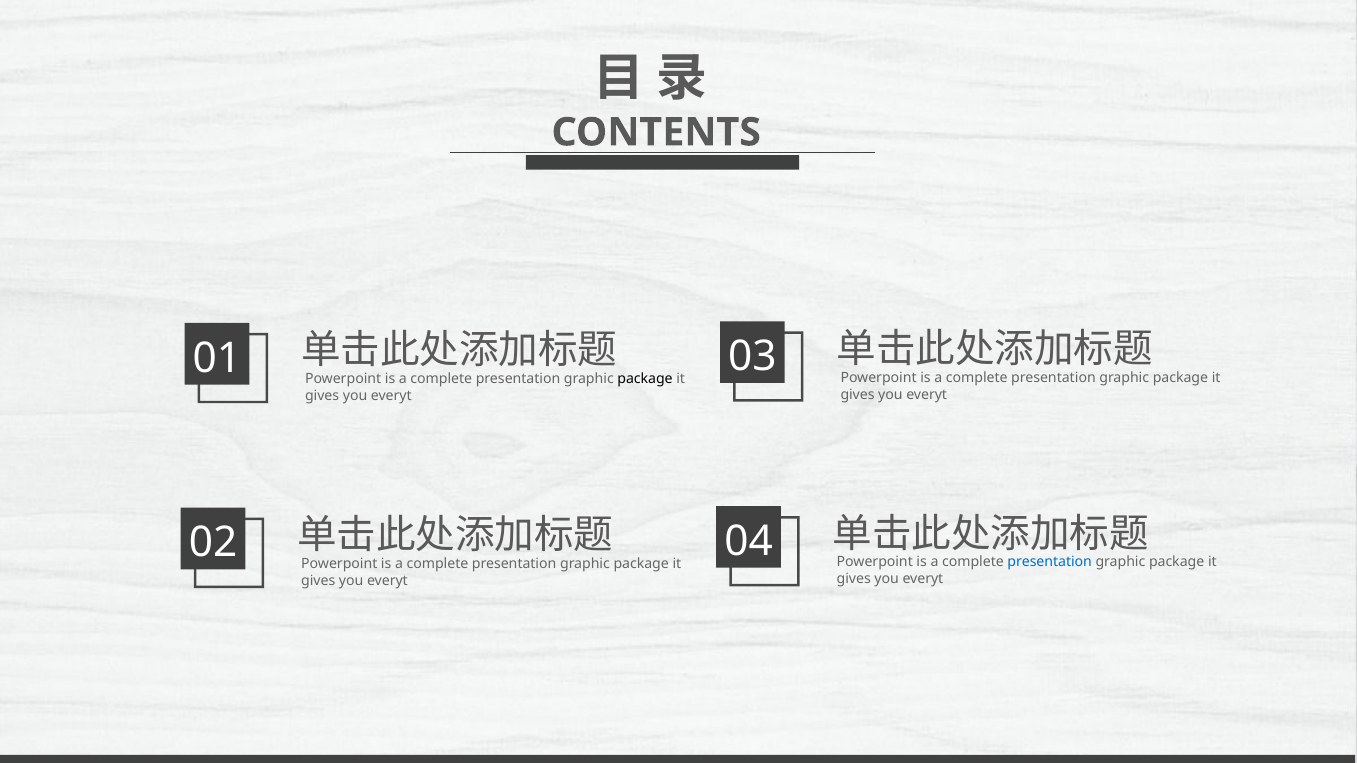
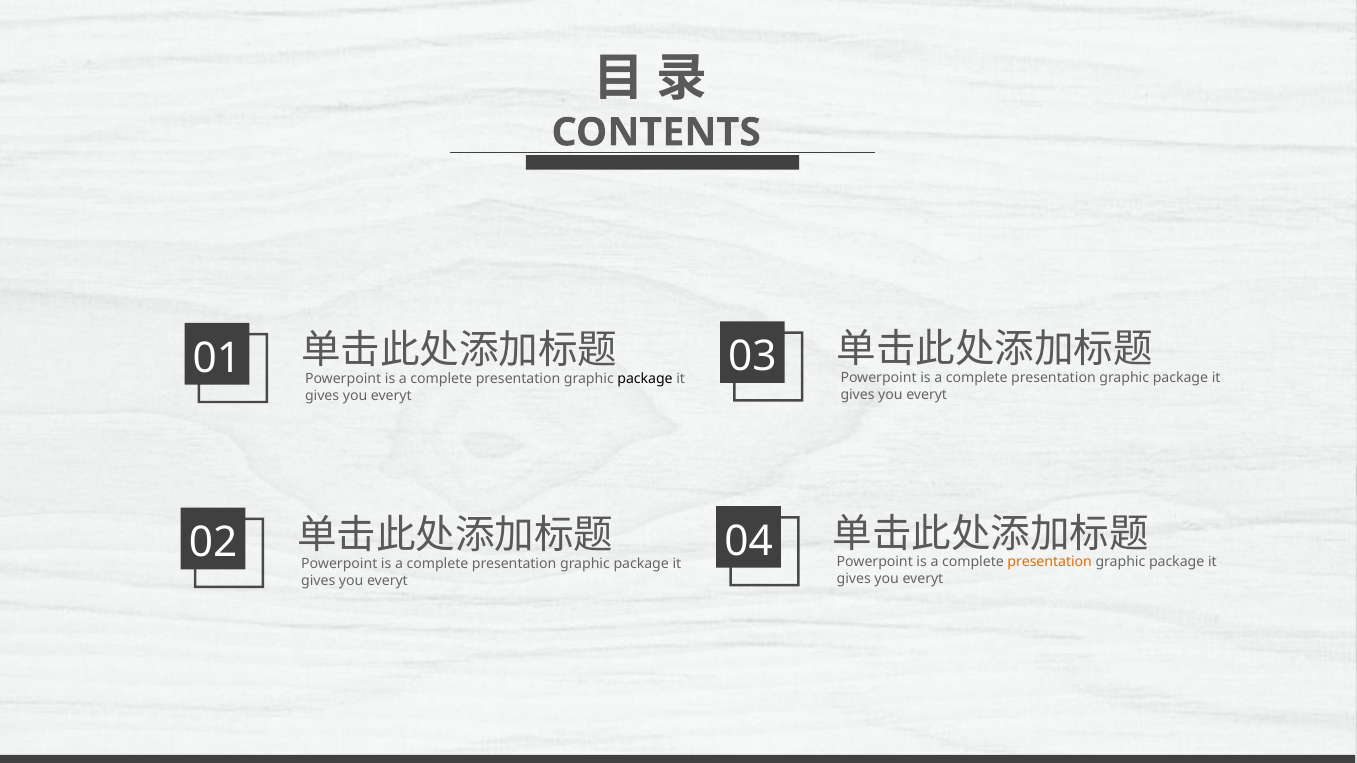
presentation colour: blue -> orange (1050, 563)
